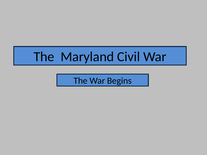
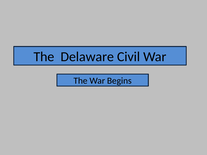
Maryland: Maryland -> Delaware (87, 57)
